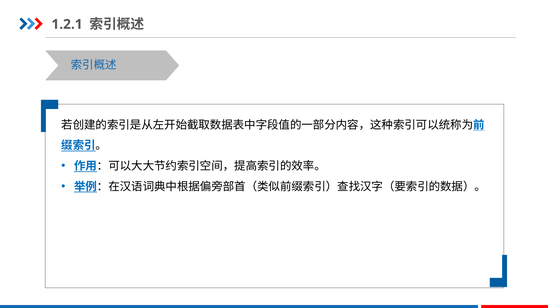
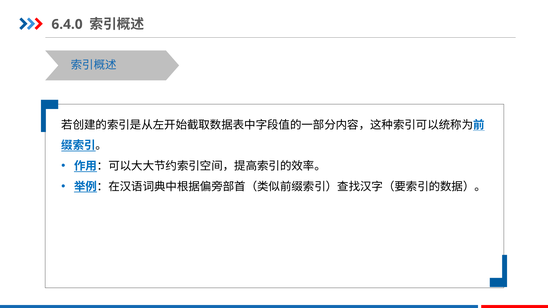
1.2.1: 1.2.1 -> 6.4.0 (67, 24)
